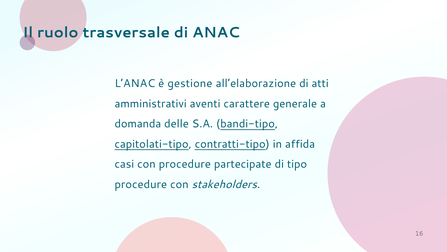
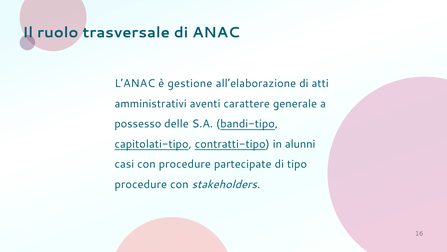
domanda: domanda -> possesso (138, 124)
affida: affida -> alunni (300, 144)
